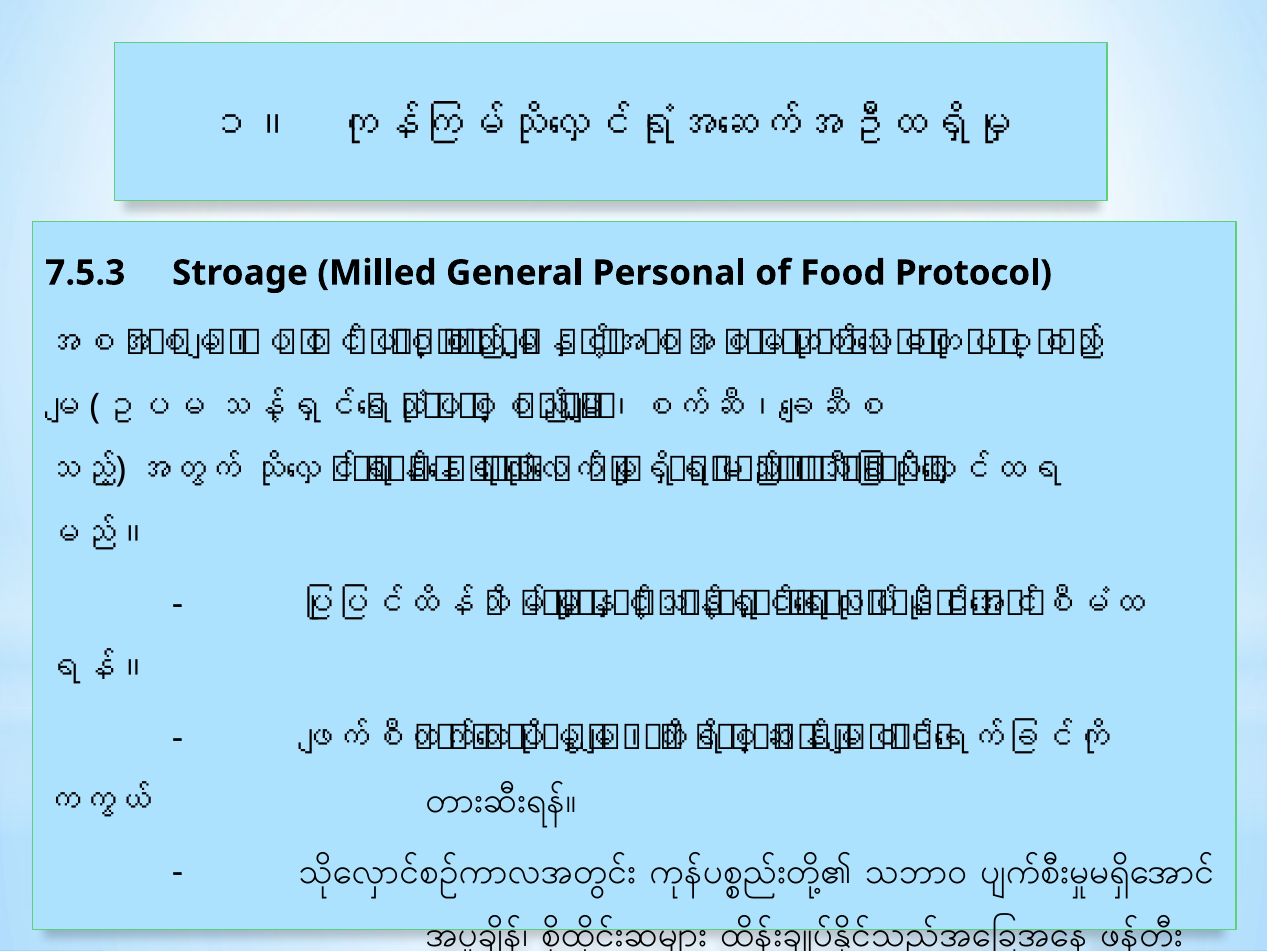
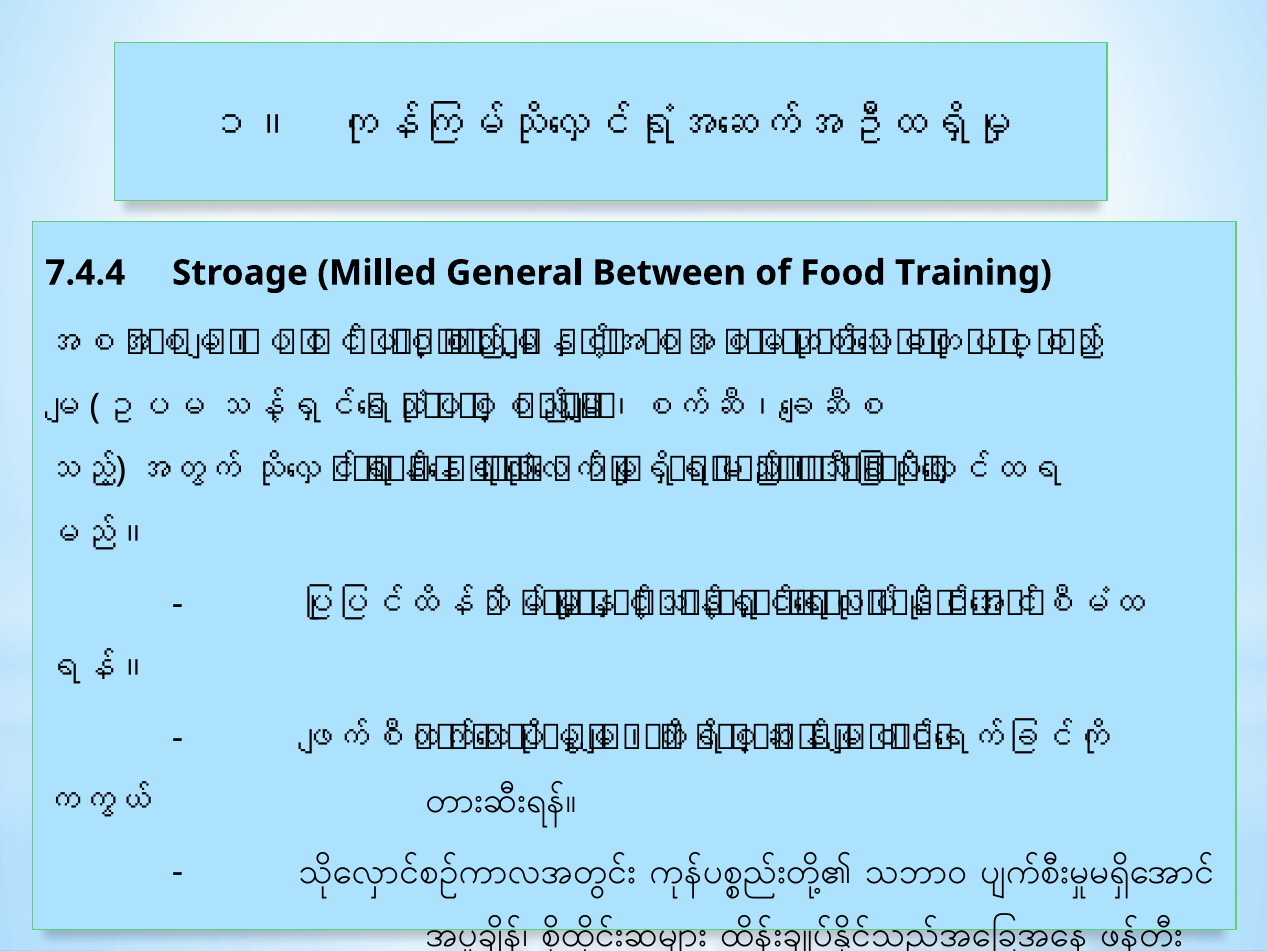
7.5.3: 7.5.3 -> 7.4.4 (85, 273)
Personal: Personal -> Between (669, 273)
Protocol: Protocol -> Training (973, 273)
